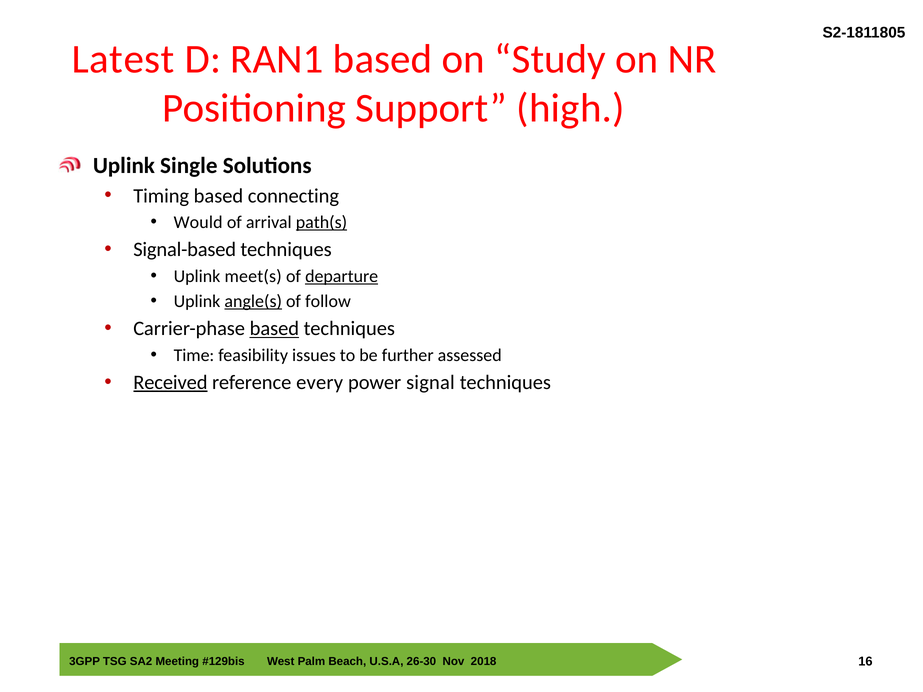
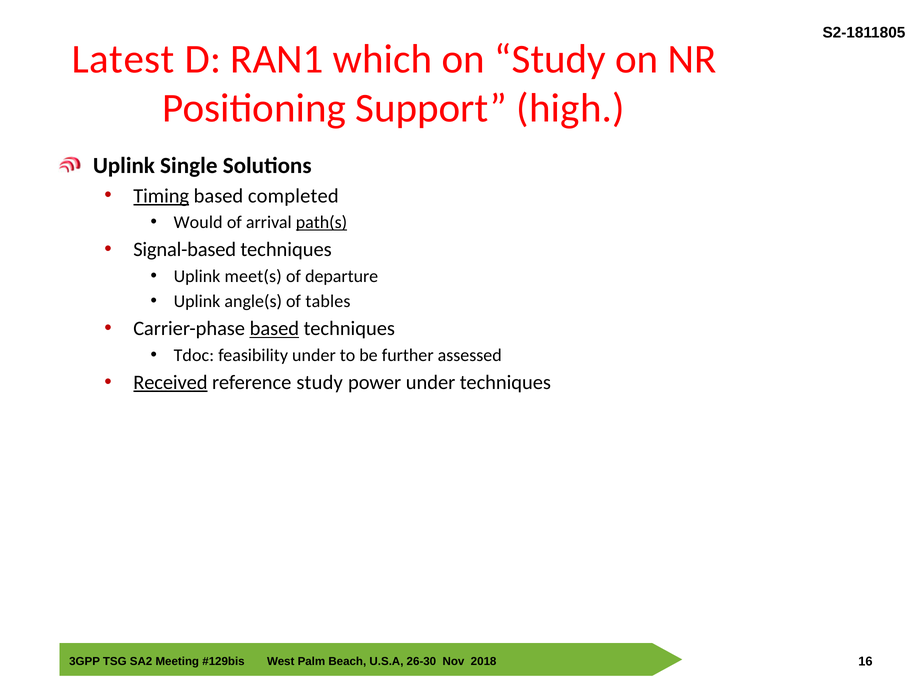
RAN1 based: based -> which (383, 59)
Timing underline: none -> present (161, 196)
connecting: connecting -> completed (293, 196)
departure underline: present -> none (342, 276)
angle(s underline: present -> none (253, 301)
follow: follow -> tables (328, 301)
Time: Time -> Tdoc (194, 355)
feasibility issues: issues -> under (314, 355)
reference every: every -> study (320, 383)
power signal: signal -> under (431, 383)
